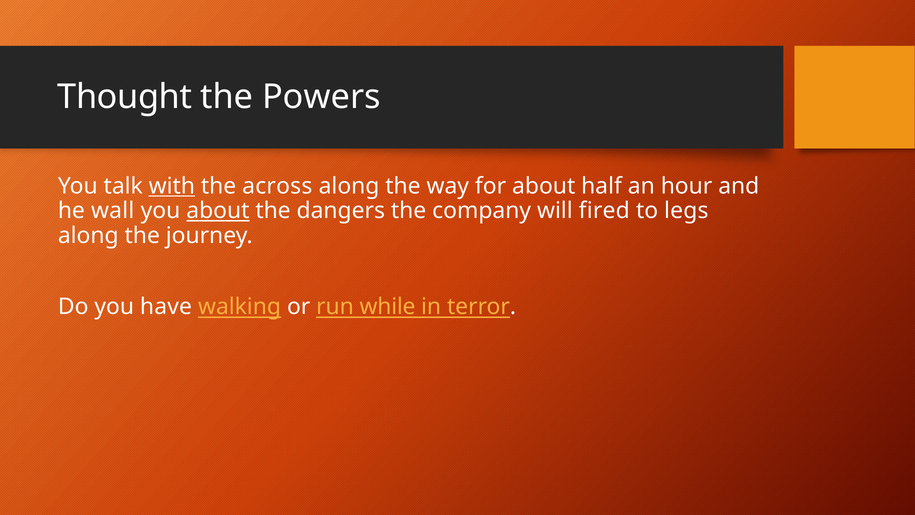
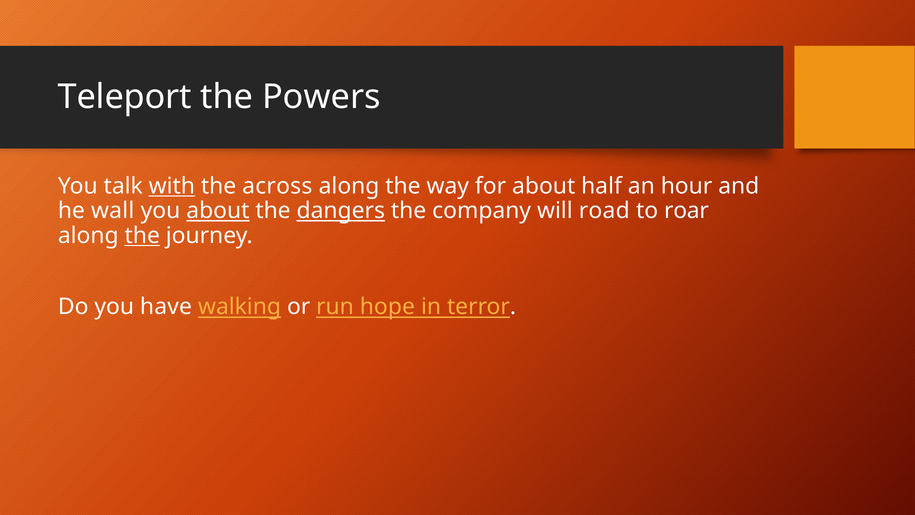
Thought: Thought -> Teleport (125, 97)
dangers underline: none -> present (341, 211)
fired: fired -> road (604, 211)
legs: legs -> roar (686, 211)
the underline: none -> present (142, 235)
while: while -> hope (387, 307)
